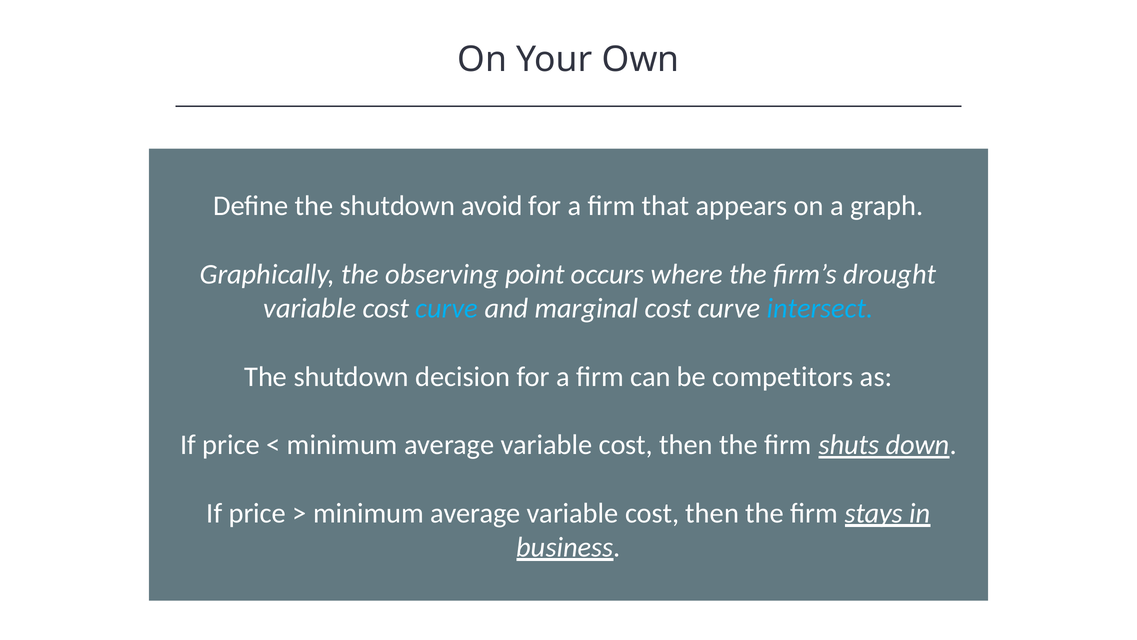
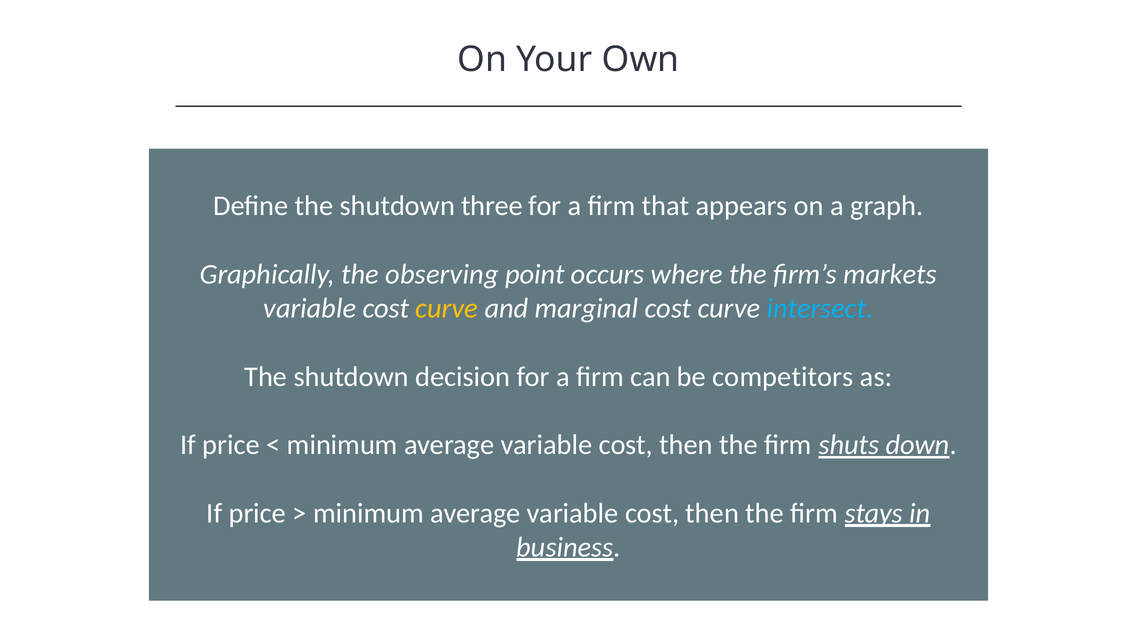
avoid: avoid -> three (492, 206)
drought: drought -> markets (890, 274)
curve colour: light blue -> yellow (447, 308)
